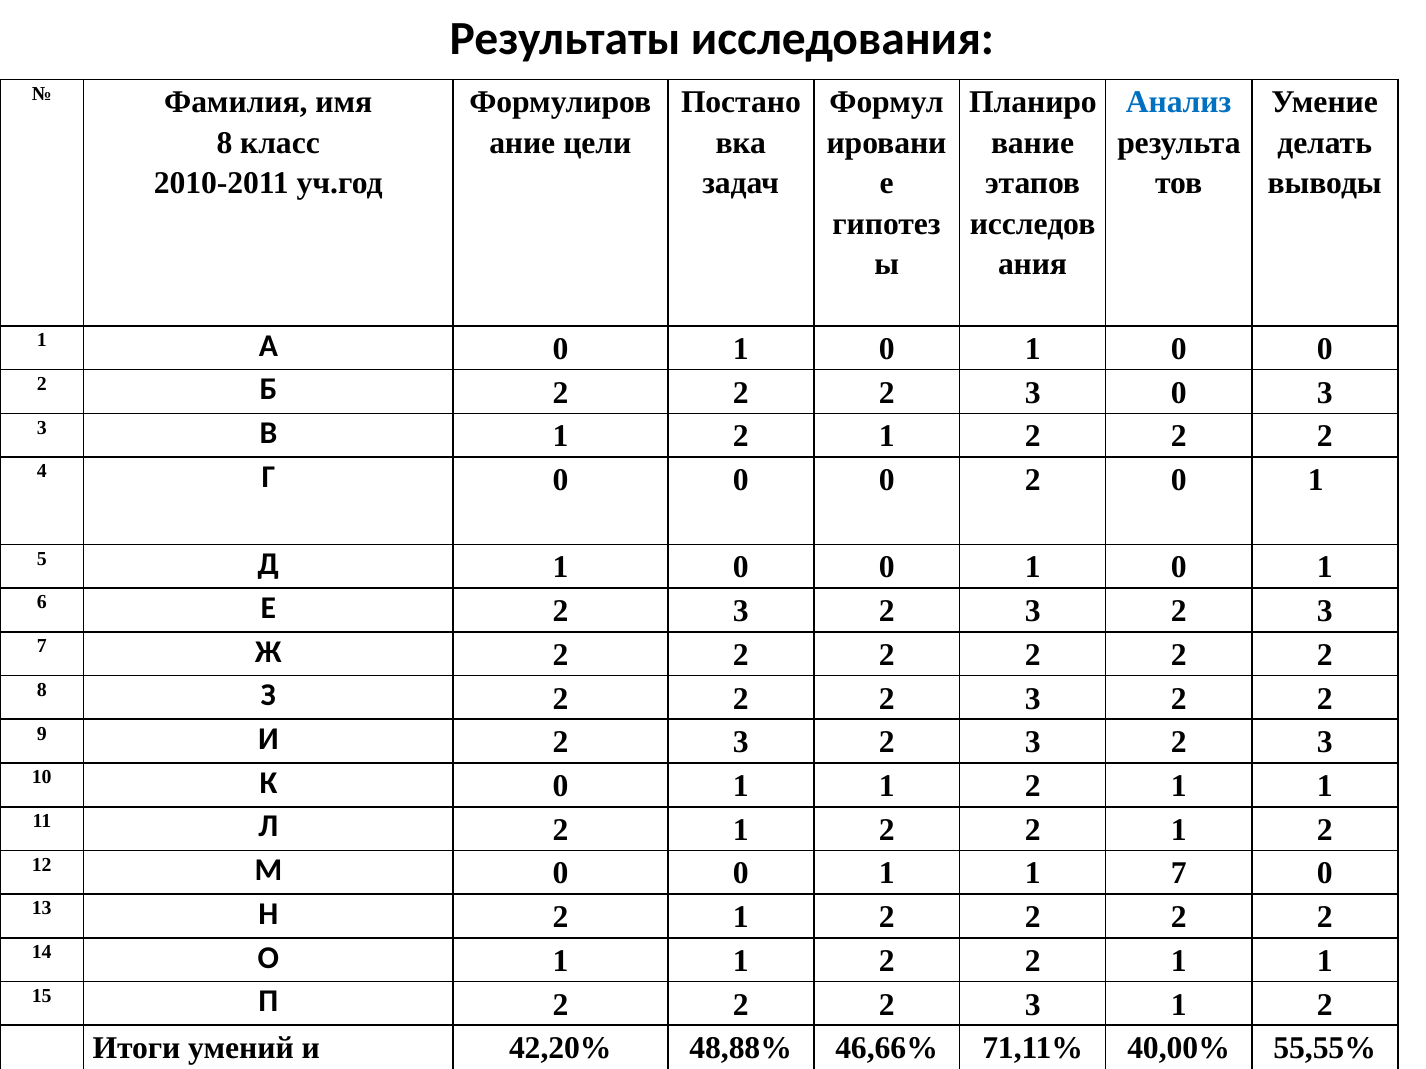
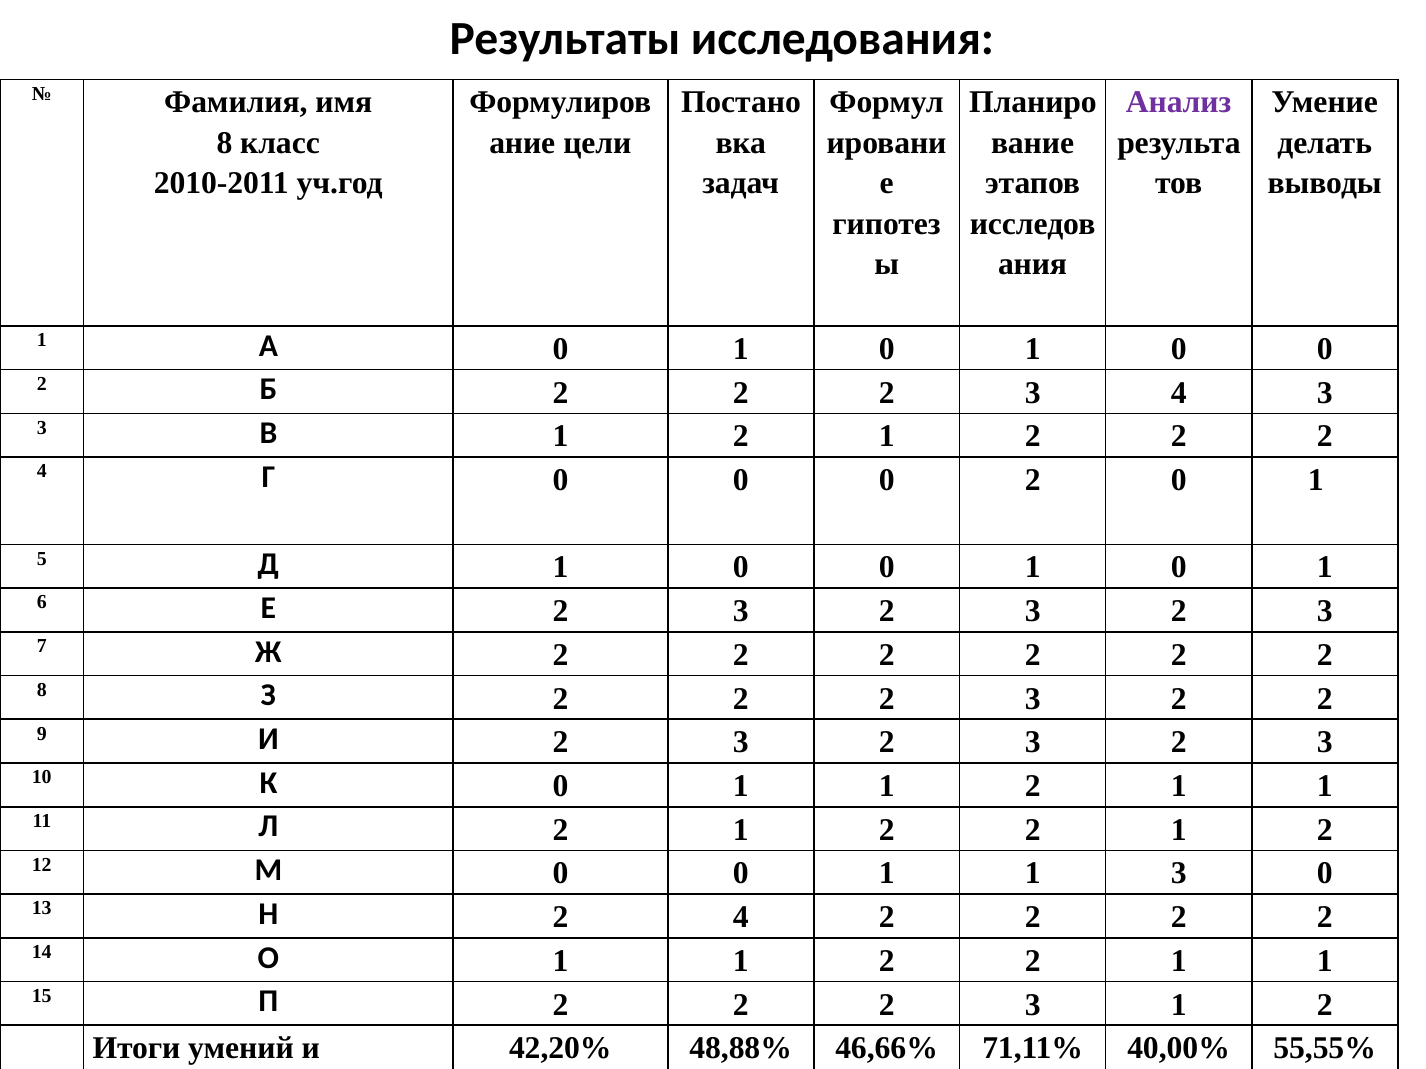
Анализ colour: blue -> purple (1179, 103)
3 0: 0 -> 4 (1179, 393)
1 7: 7 -> 3 (1179, 874)
Н 2 1: 1 -> 4 (741, 918)
